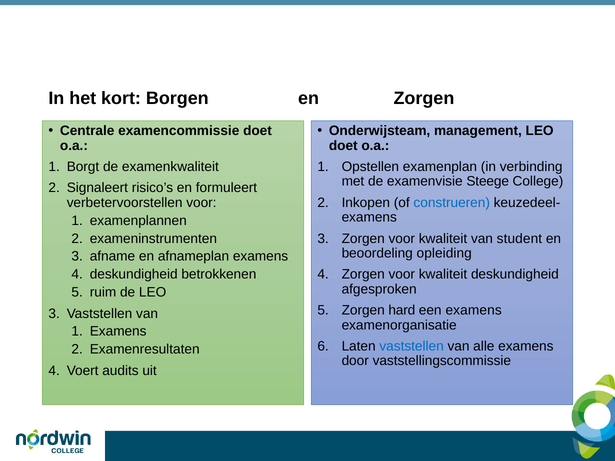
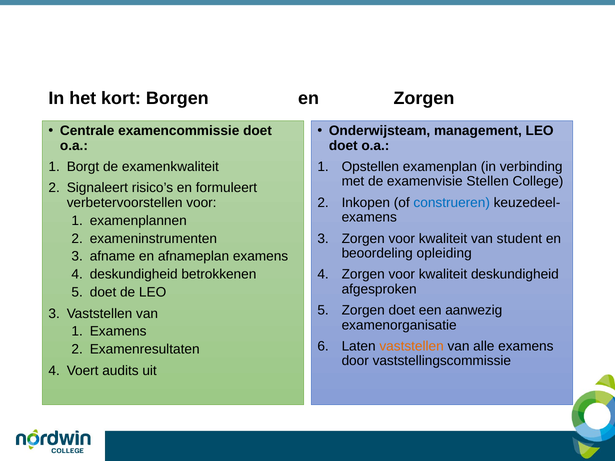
Steege: Steege -> Stellen (488, 182)
ruim: ruim -> doet (103, 293)
Zorgen hard: hard -> doet (402, 310)
een examens: examens -> aanwezig (474, 310)
vaststellen colour: blue -> orange (412, 346)
